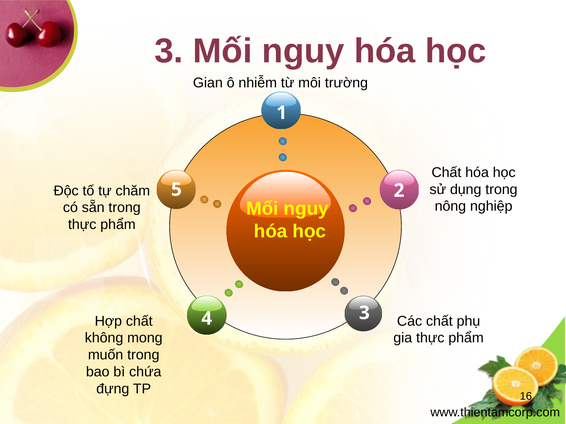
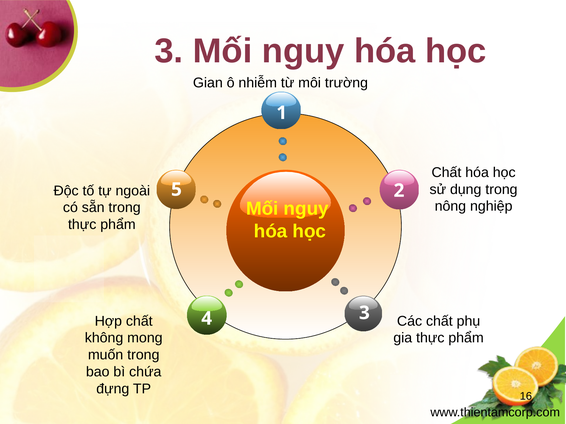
chăm: chăm -> ngoài (133, 191)
